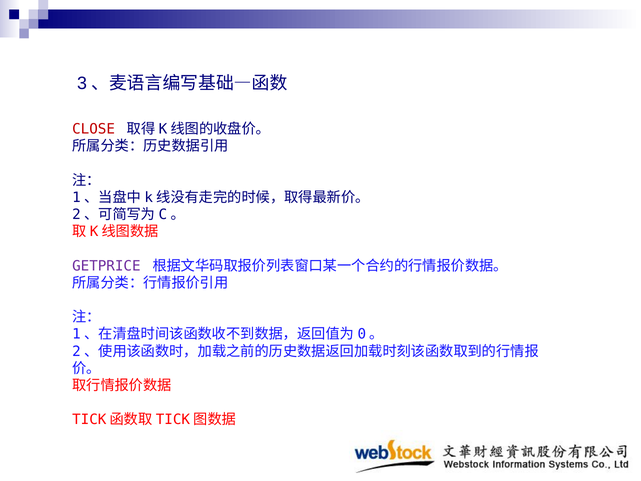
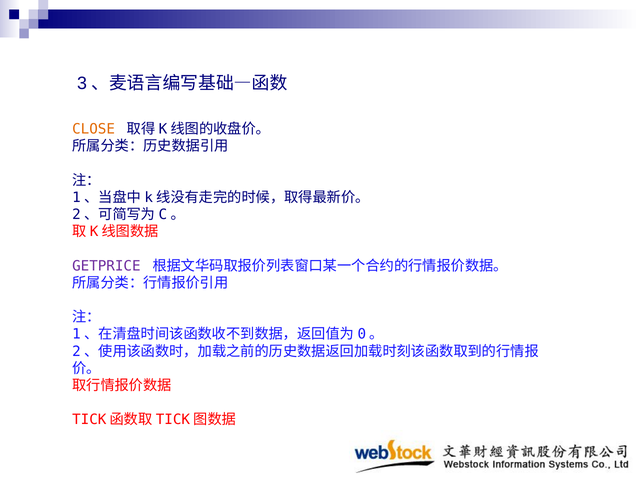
CLOSE colour: red -> orange (94, 129)
